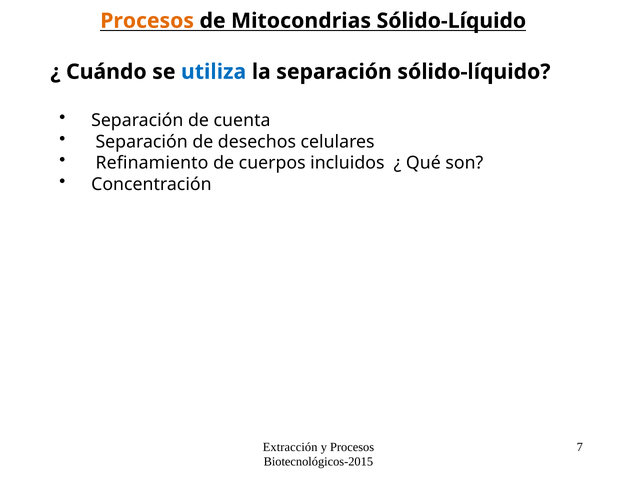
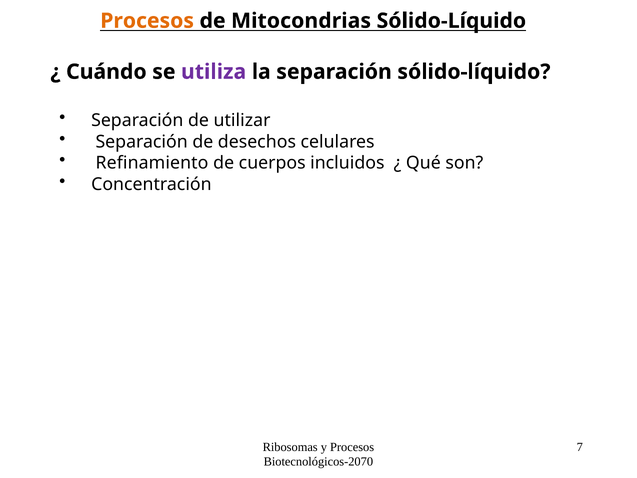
utiliza colour: blue -> purple (214, 72)
cuenta: cuenta -> utilizar (242, 120)
Extracción: Extracción -> Ribosomas (290, 447)
Biotecnológicos-2015: Biotecnológicos-2015 -> Biotecnológicos-2070 (318, 462)
